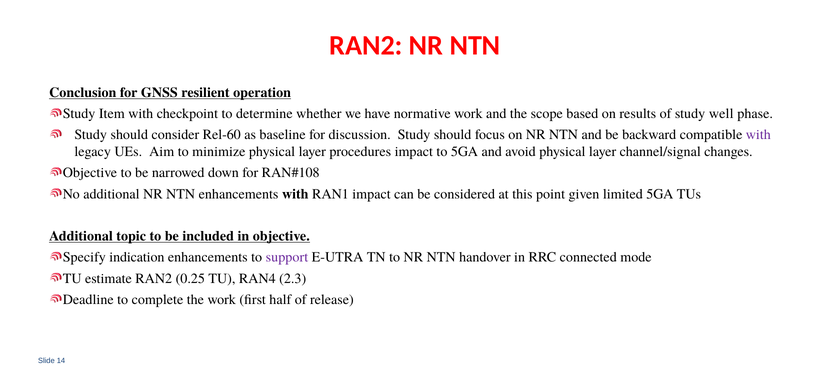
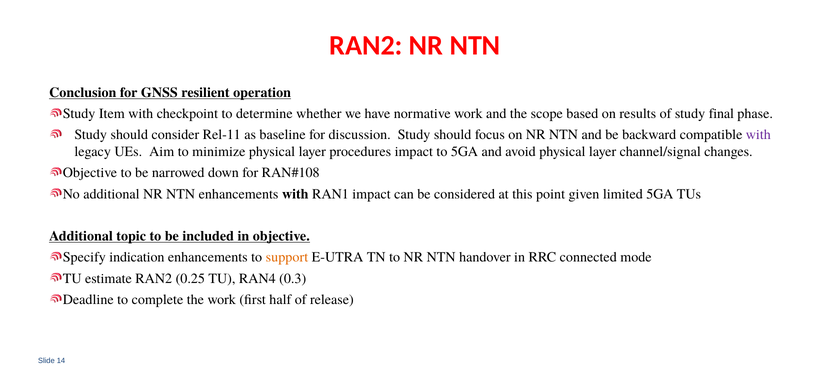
well: well -> final (721, 114)
Rel-60: Rel-60 -> Rel-11 (222, 135)
support colour: purple -> orange (287, 257)
2.3: 2.3 -> 0.3 (293, 278)
